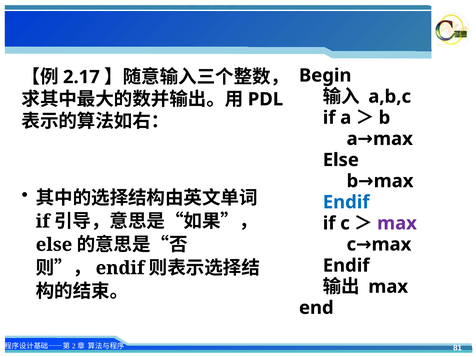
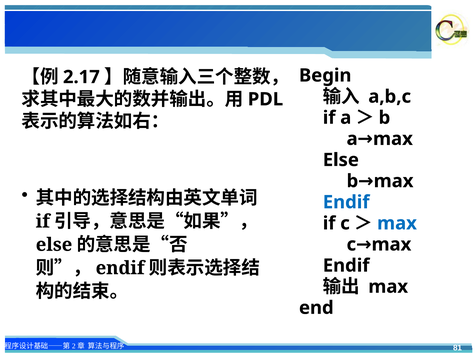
max colour: purple -> blue (397, 223)
